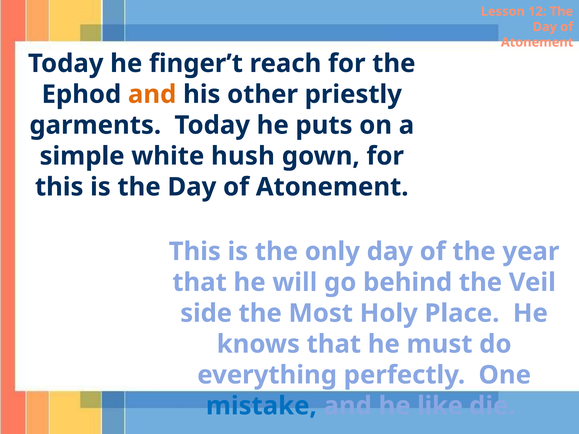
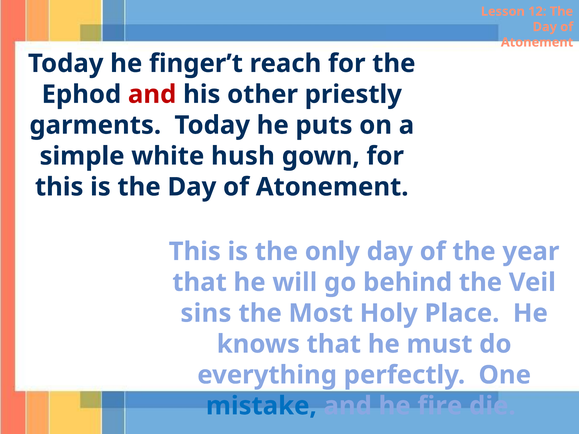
and colour: orange -> red (152, 94)
side: side -> sins (206, 313)
like: like -> fire (440, 406)
